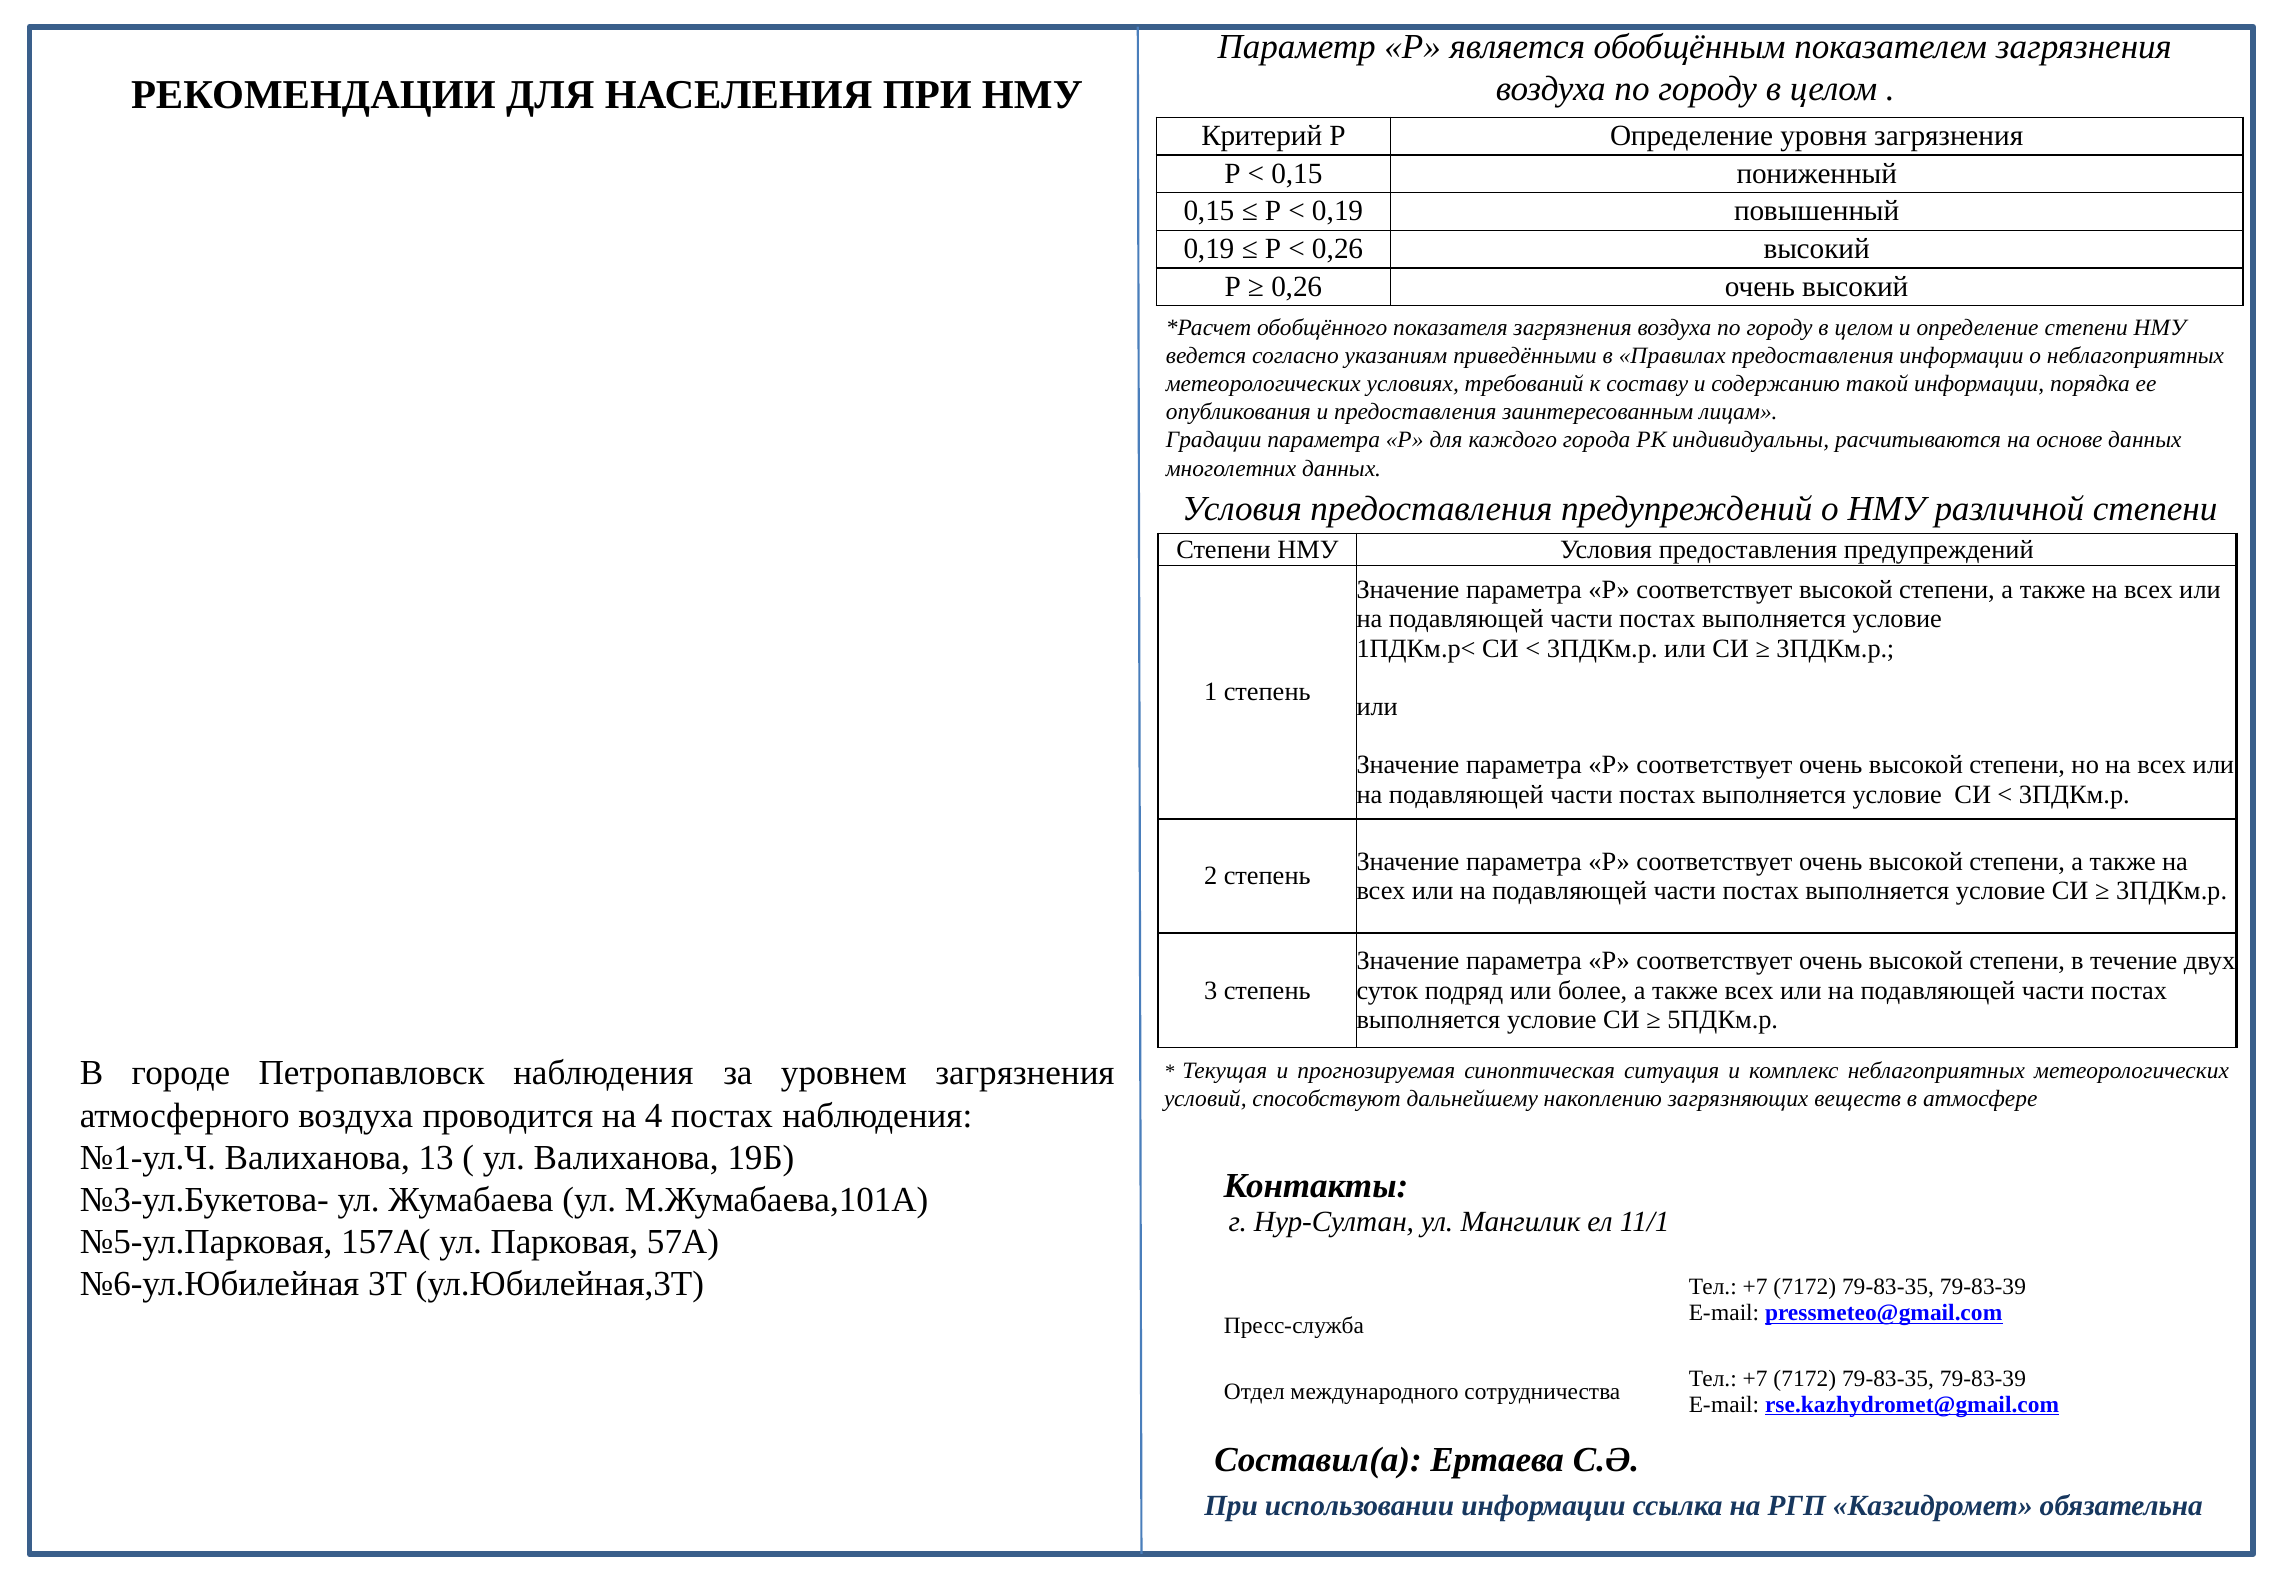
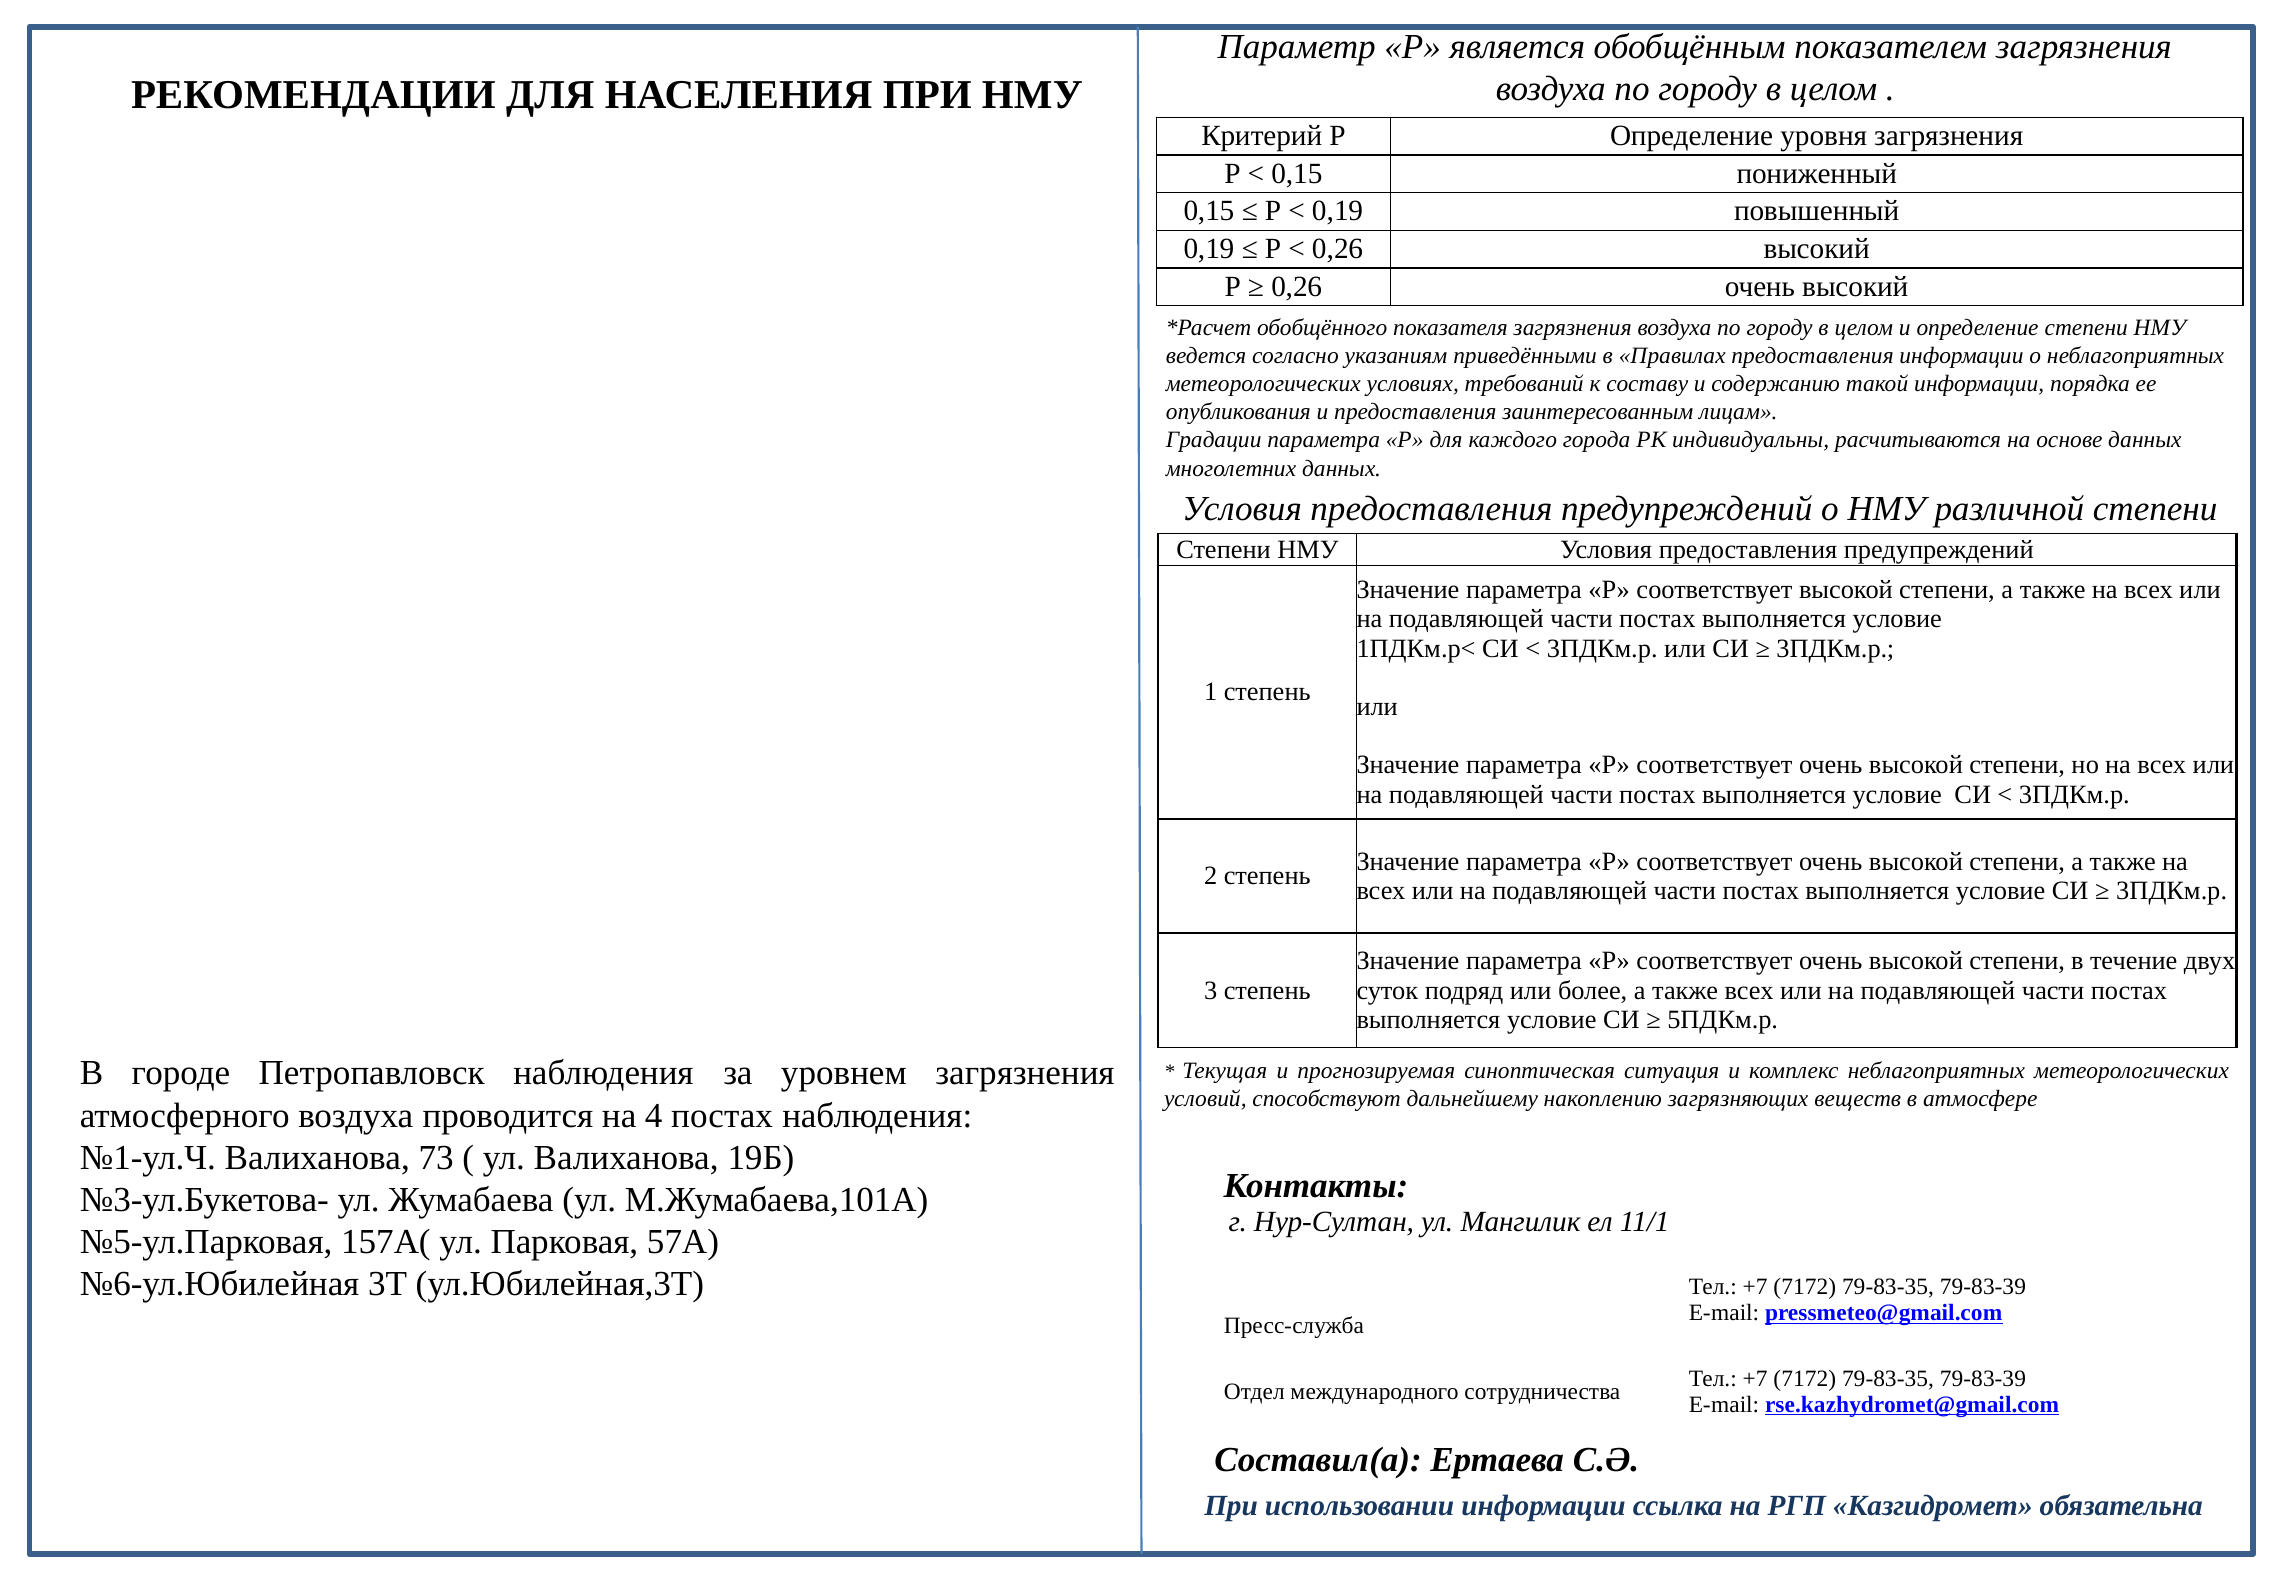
13: 13 -> 73 (436, 1157)
